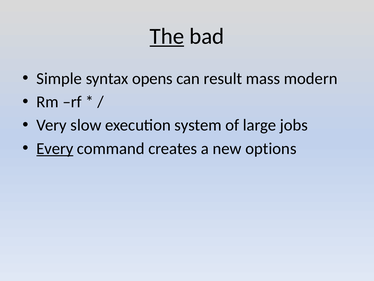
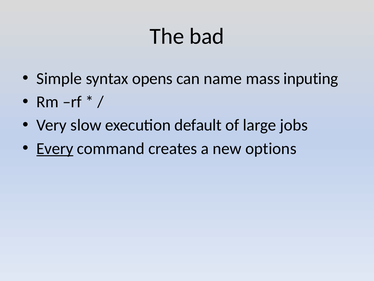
The underline: present -> none (167, 36)
result: result -> name (223, 78)
modern: modern -> inputing (311, 78)
system: system -> default (198, 125)
